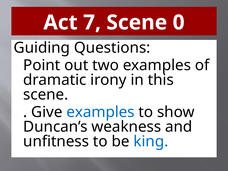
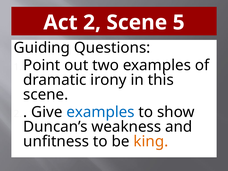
Act 7: 7 -> 2 (92, 23)
0: 0 -> 5 (179, 23)
king colour: blue -> orange (151, 141)
